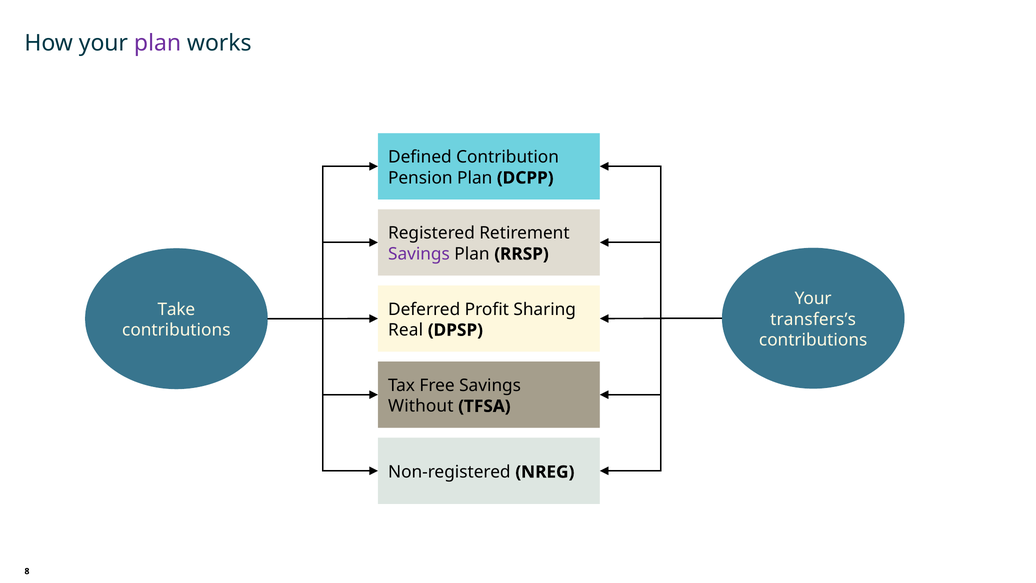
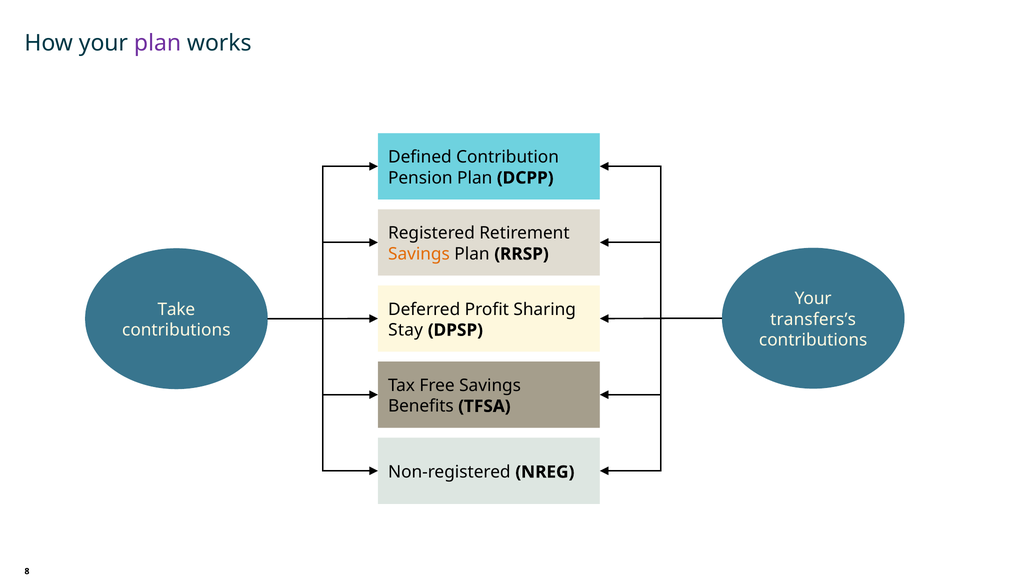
Savings colour: purple -> orange (419, 254)
Real: Real -> Stay (406, 330)
Without: Without -> Benefits (421, 406)
